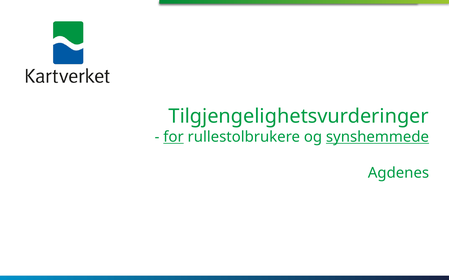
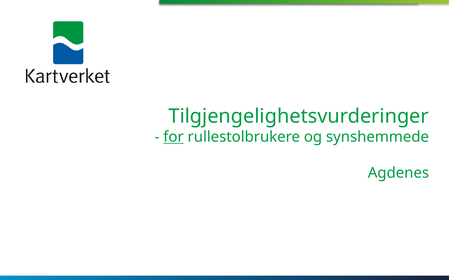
synshemmede underline: present -> none (377, 137)
